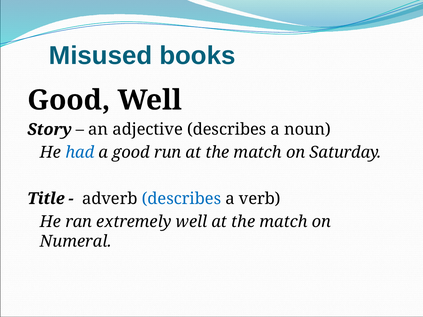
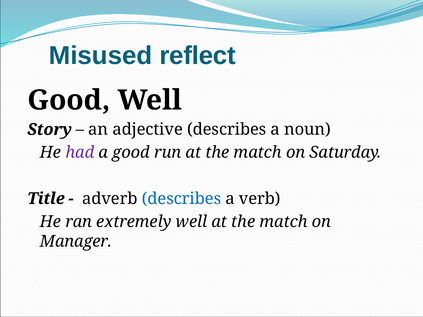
books: books -> reflect (198, 56)
had colour: blue -> purple (80, 153)
Numeral: Numeral -> Manager (76, 242)
